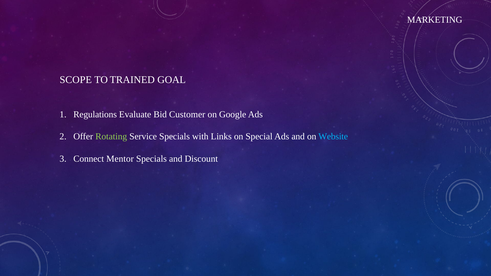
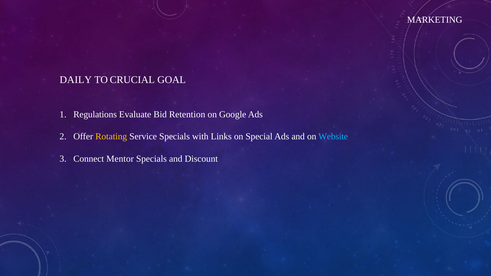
SCOPE: SCOPE -> DAILY (76, 80)
TRAINED: TRAINED -> CRUCIAL (132, 80)
Customer: Customer -> Retention (187, 115)
Rotating colour: light green -> yellow (111, 137)
